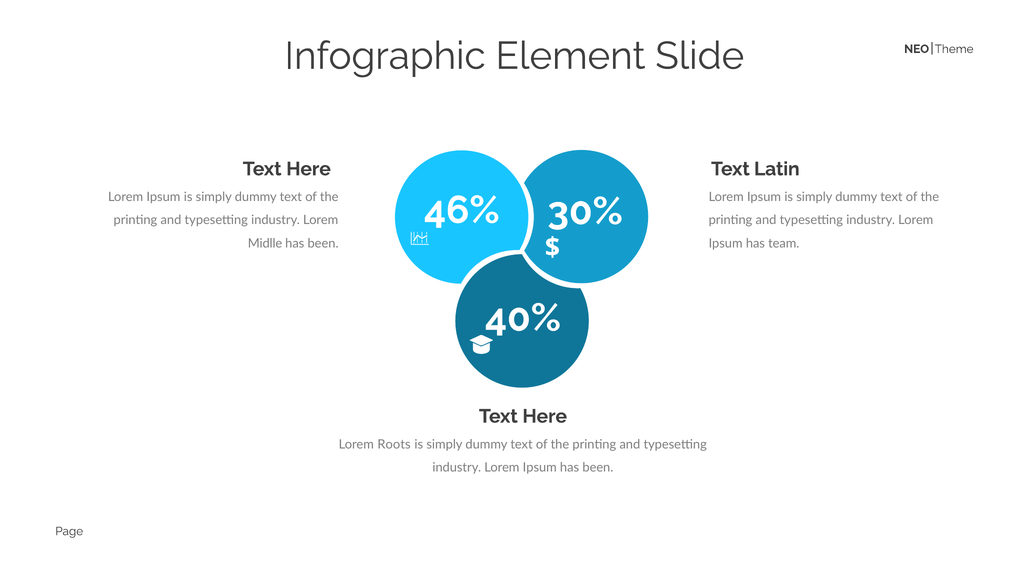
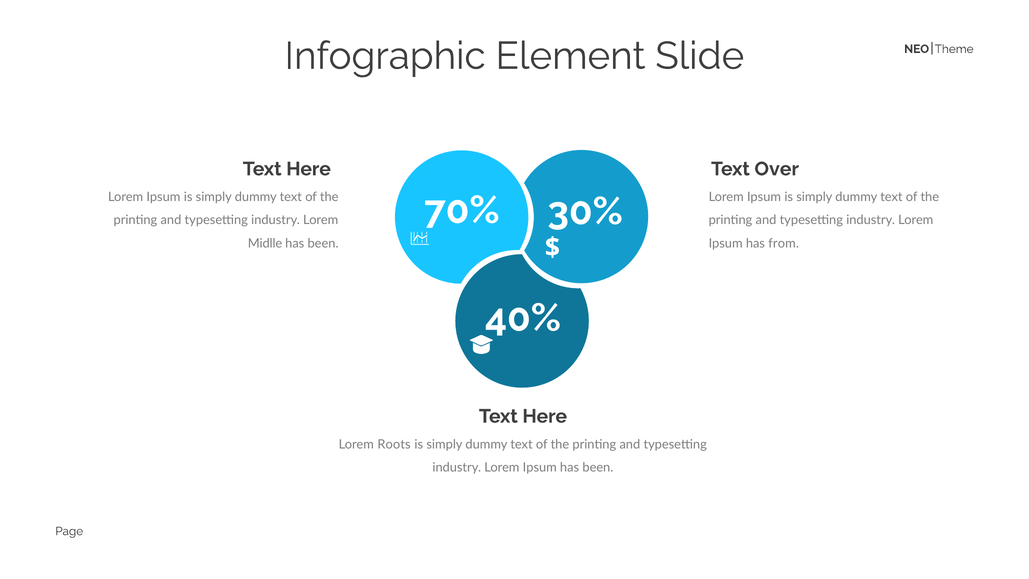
Latin: Latin -> Over (777, 169)
46%: 46% -> 70% (462, 210)
team: team -> from (784, 243)
